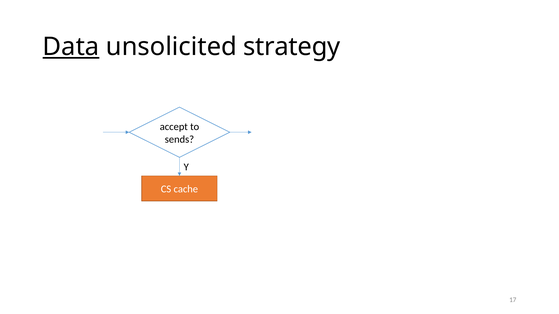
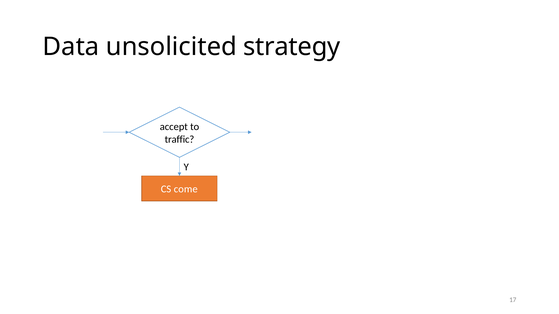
Data underline: present -> none (71, 47)
sends: sends -> traffic (179, 139)
cache: cache -> come (186, 189)
